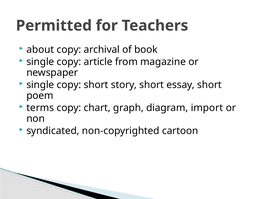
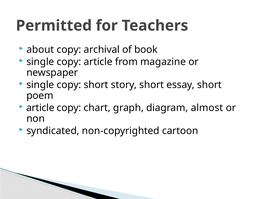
terms: terms -> article (40, 108)
import: import -> almost (207, 108)
